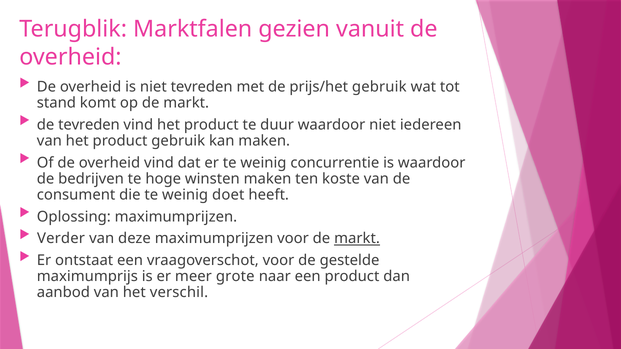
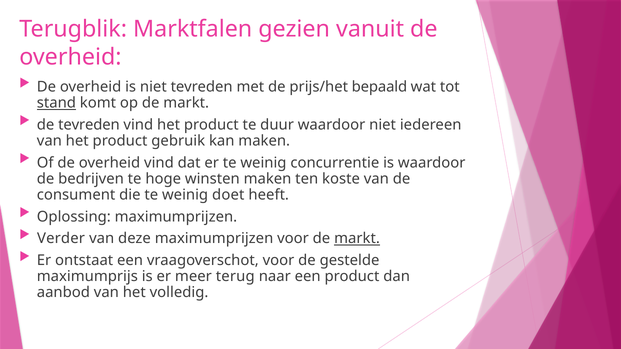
prijs/het gebruik: gebruik -> bepaald (379, 87)
stand underline: none -> present (56, 103)
grote: grote -> terug (235, 277)
verschil: verschil -> volledig (179, 293)
